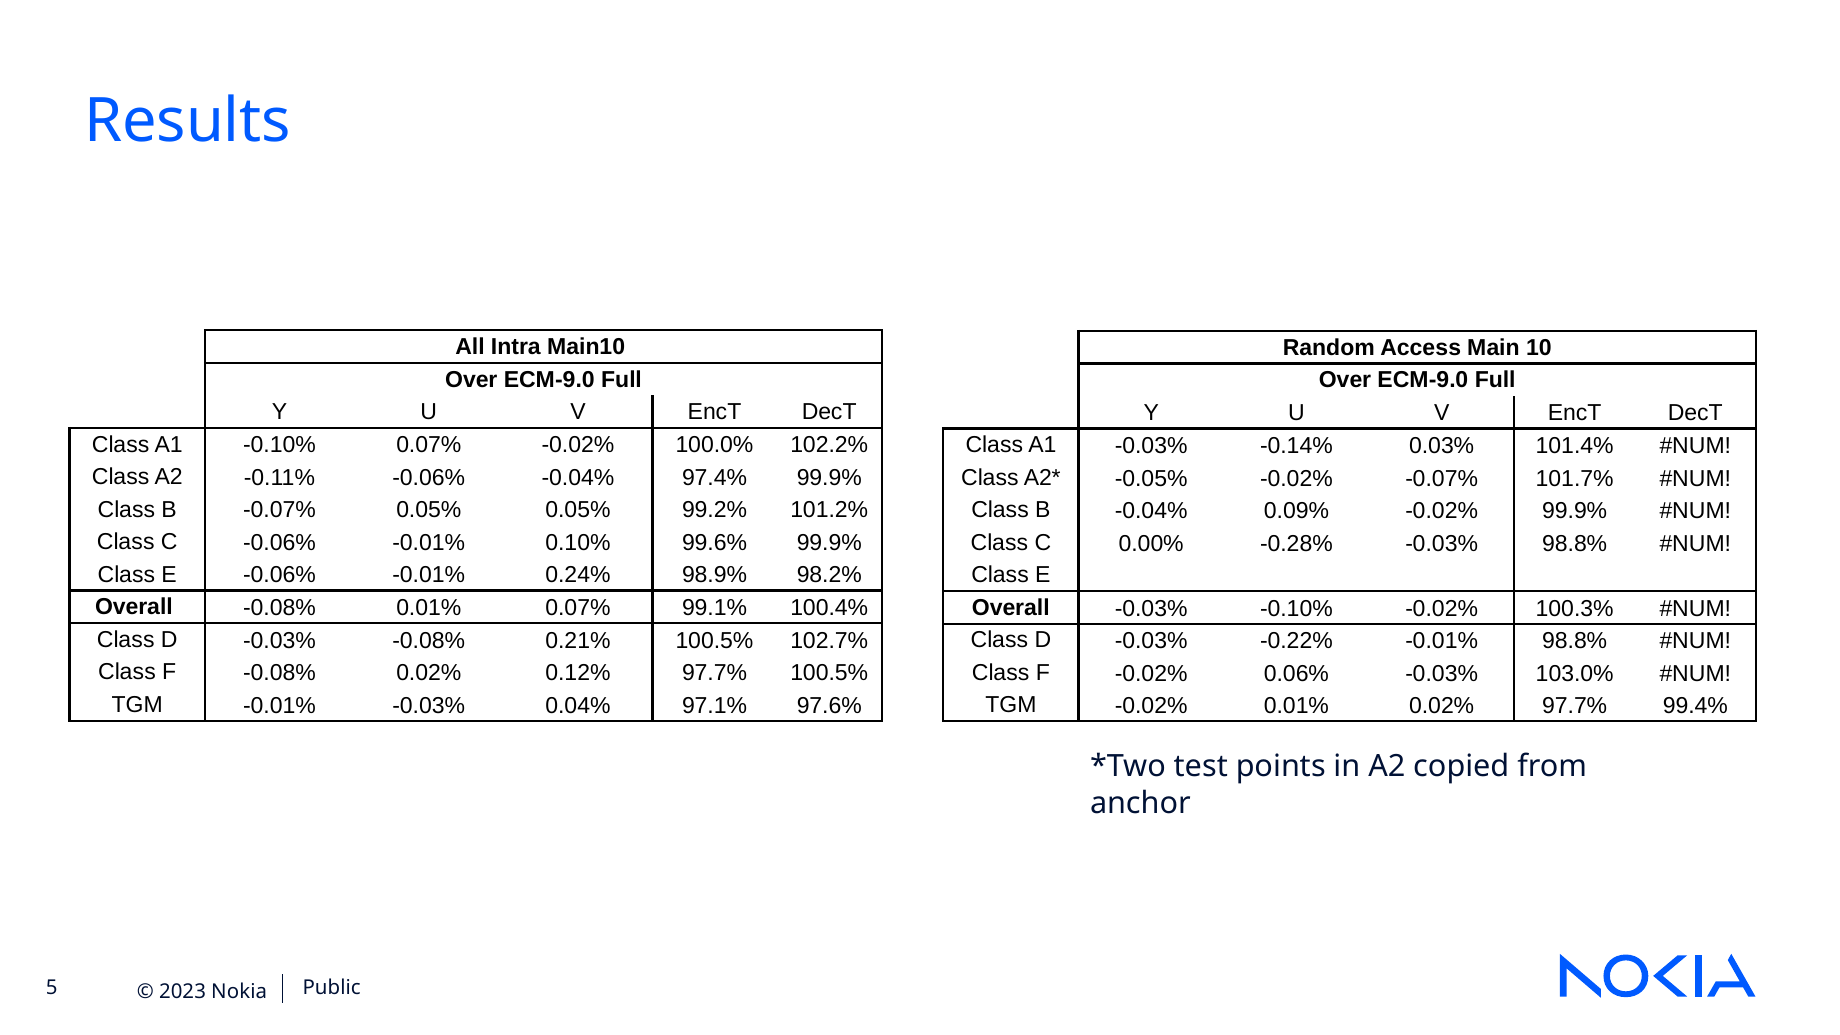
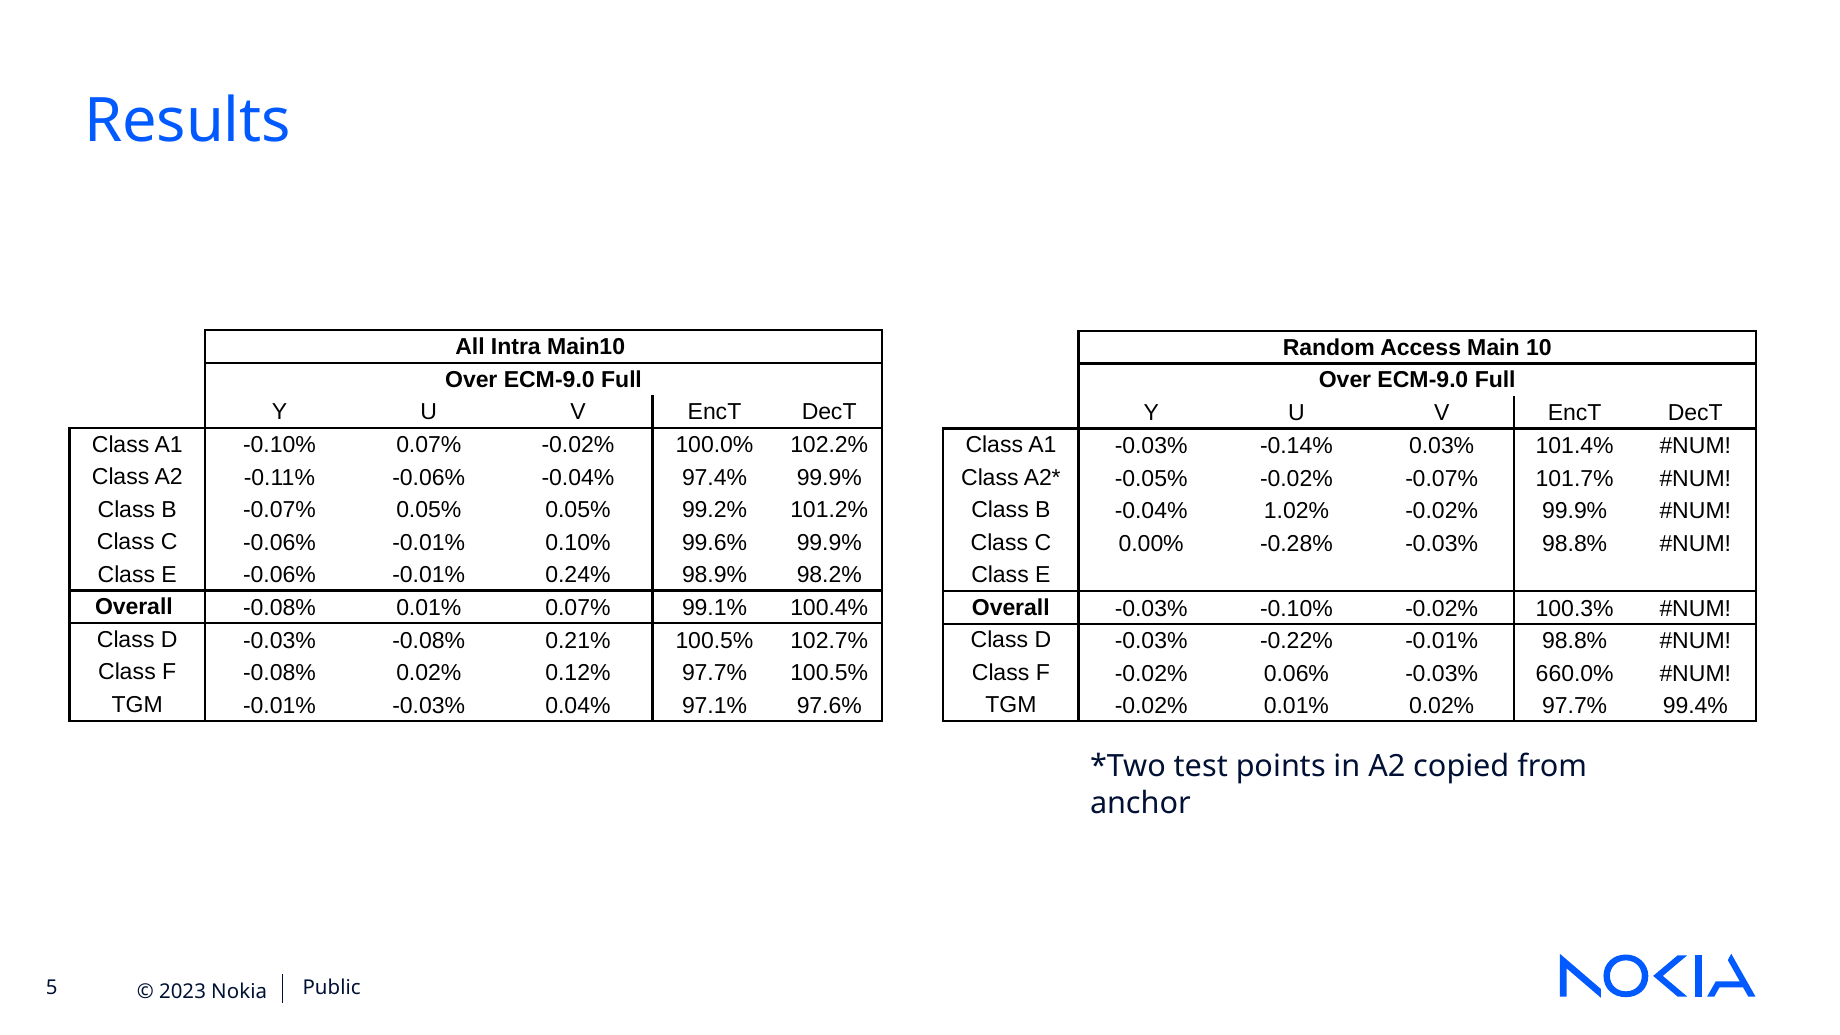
0.09%: 0.09% -> 1.02% (1296, 511)
103.0%: 103.0% -> 660.0% (1575, 674)
